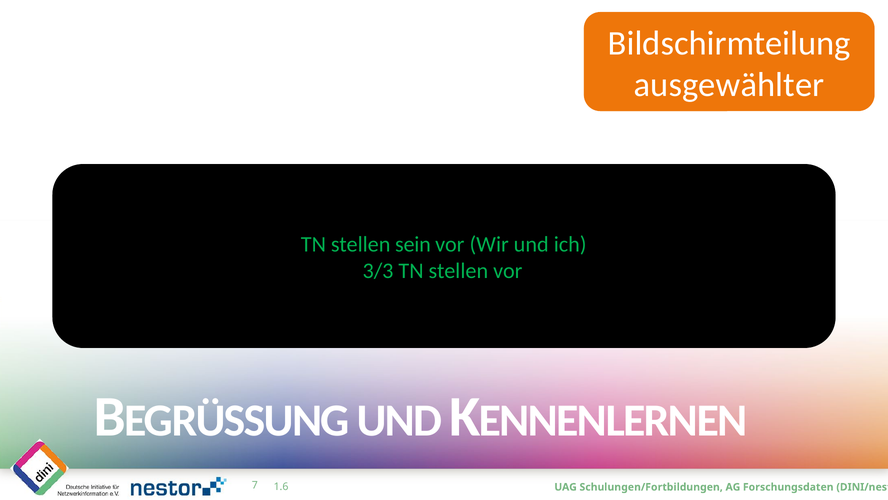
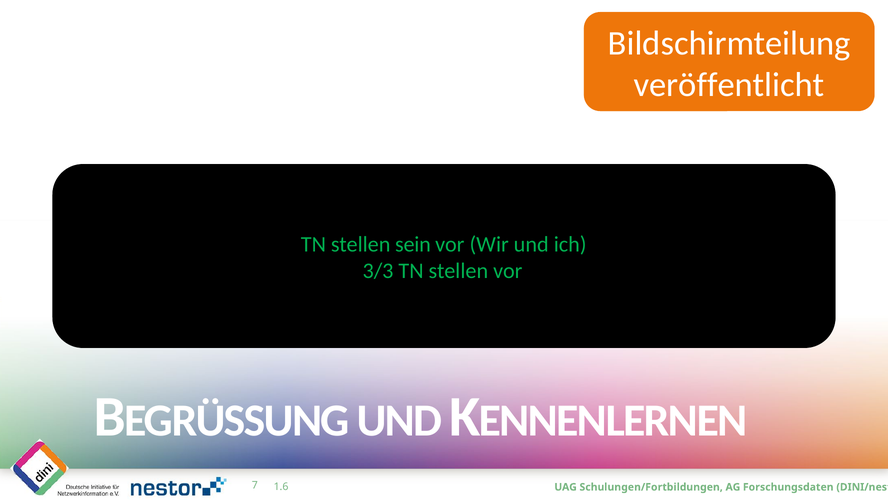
ausgewählter: ausgewählter -> veröffentlicht (729, 85)
